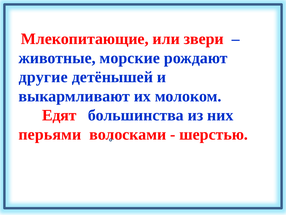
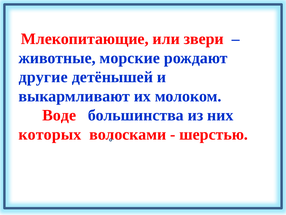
Едят: Едят -> Воде (59, 115)
перьями: перьями -> которых (50, 134)
